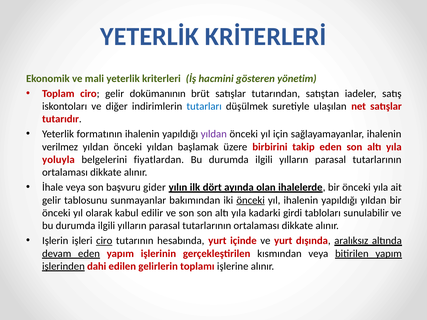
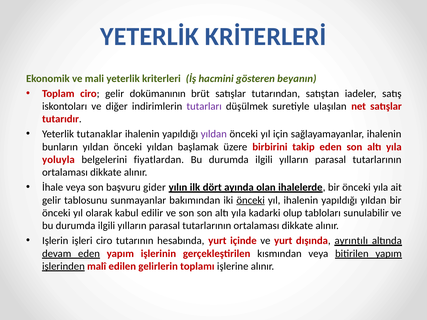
yönetim: yönetim -> beyanın (297, 79)
tutarları colour: blue -> purple (204, 106)
formatının: formatının -> tutanaklar (99, 134)
verilmez: verilmez -> bunların (60, 147)
girdi: girdi -> olup (293, 213)
ciro underline: present -> none (104, 241)
aralıksız: aralıksız -> ayrıntılı (351, 241)
dahi: dahi -> malî (97, 266)
